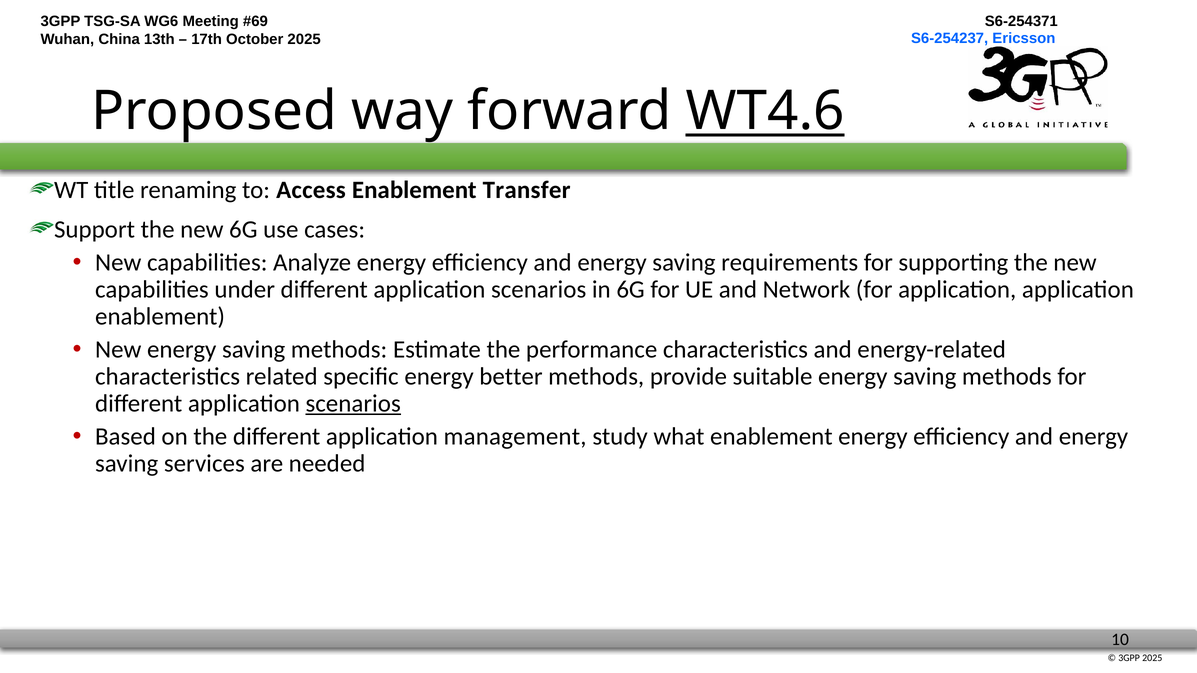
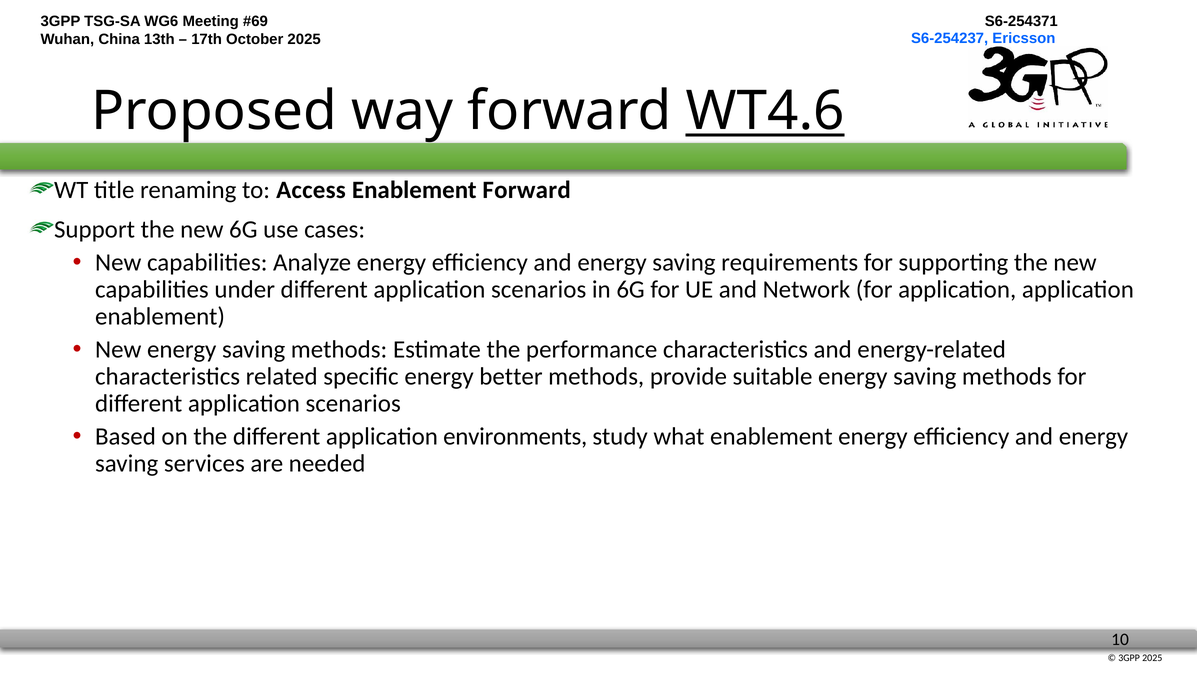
Enablement Transfer: Transfer -> Forward (527, 190)
scenarios underline: present -> none (353, 404)
management: management -> environments (515, 437)
